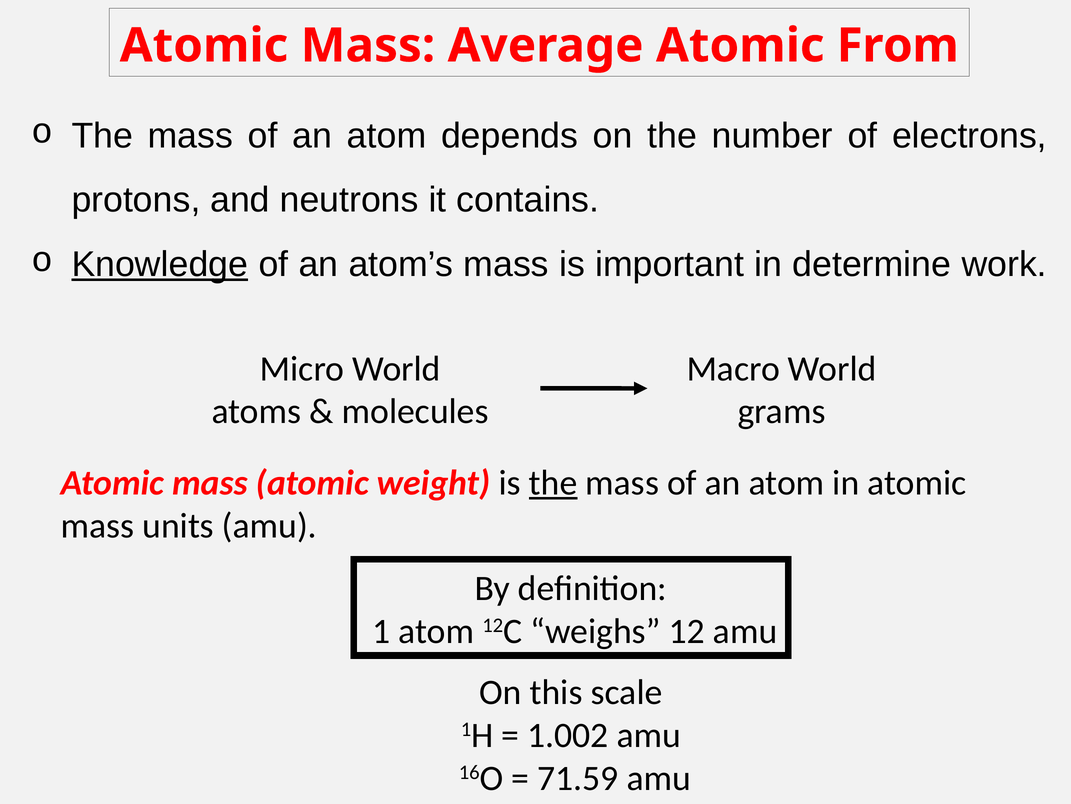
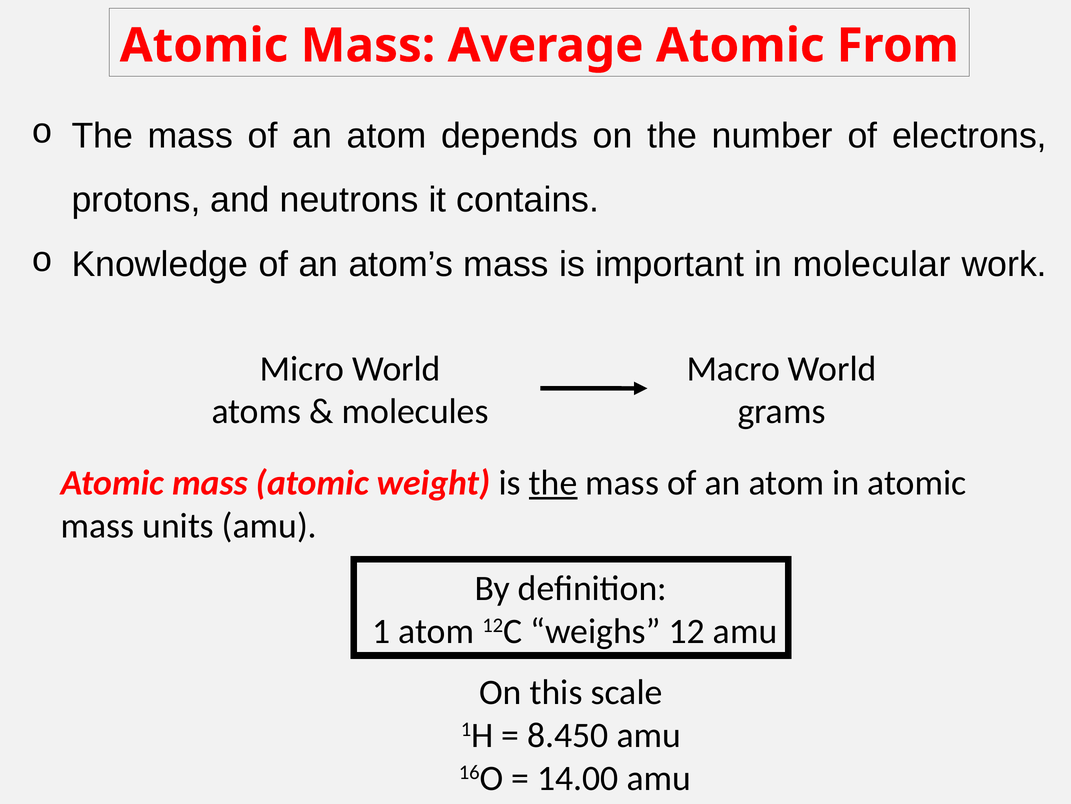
Knowledge underline: present -> none (160, 264)
determine: determine -> molecular (872, 264)
1.002: 1.002 -> 8.450 (568, 735)
71.59: 71.59 -> 14.00 (578, 778)
